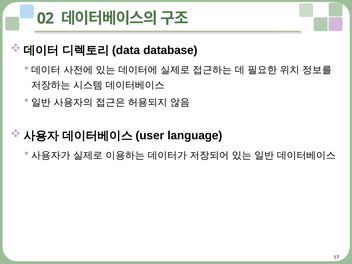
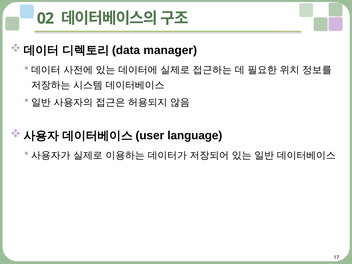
database: database -> manager (170, 50)
